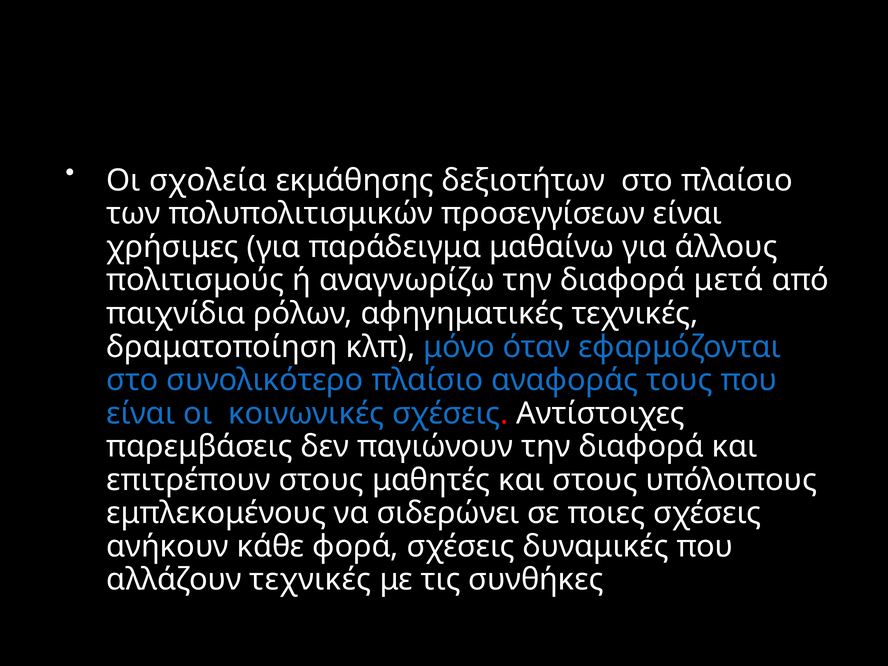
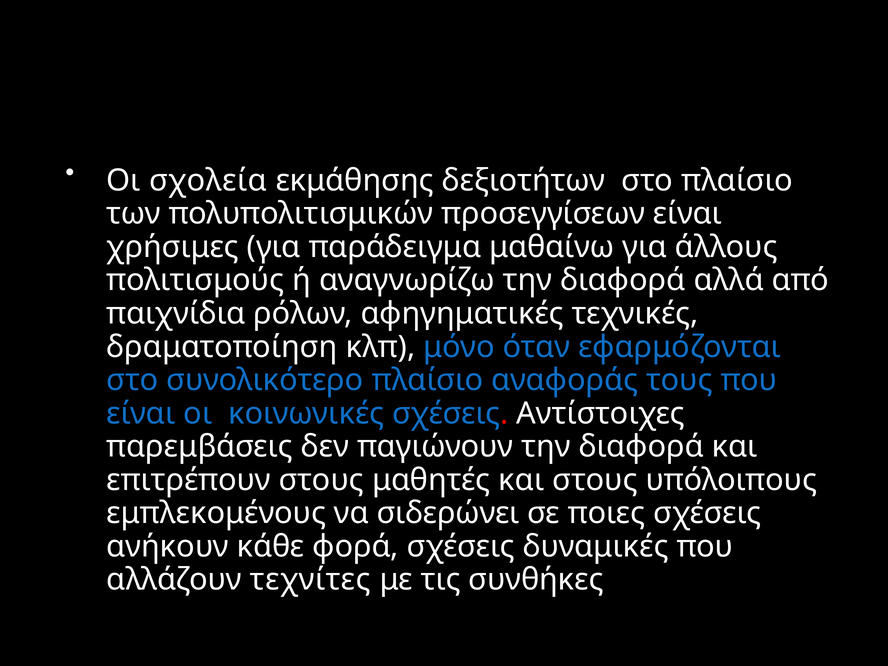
μετά: μετά -> αλλά (729, 280)
αλλάζουν τεχνικές: τεχνικές -> τεχνίτες (310, 580)
